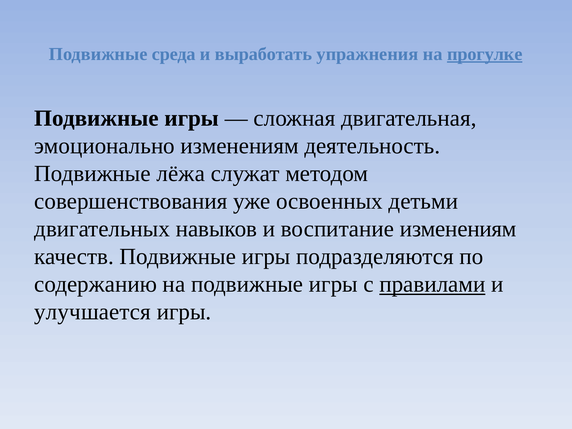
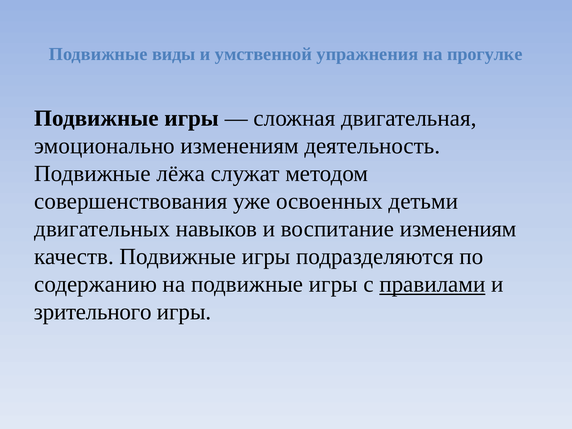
среда: среда -> виды (174, 54)
выработать: выработать -> умственной (263, 54)
прогулке underline: present -> none (485, 54)
улучшается: улучшается -> зрительного (93, 312)
